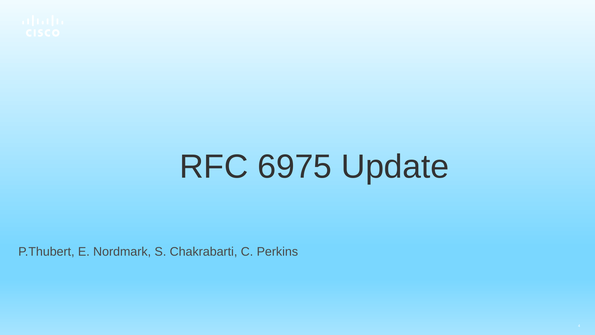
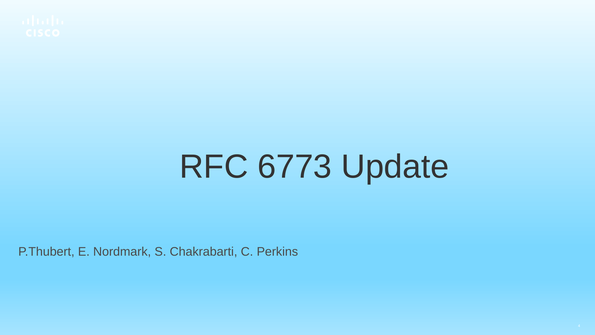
6975: 6975 -> 6773 (295, 167)
